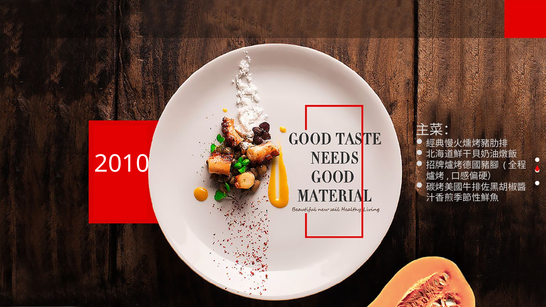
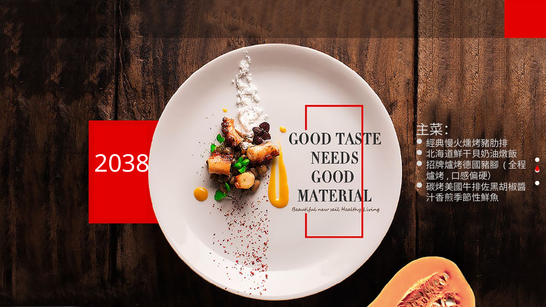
2010: 2010 -> 2038 (122, 164)
